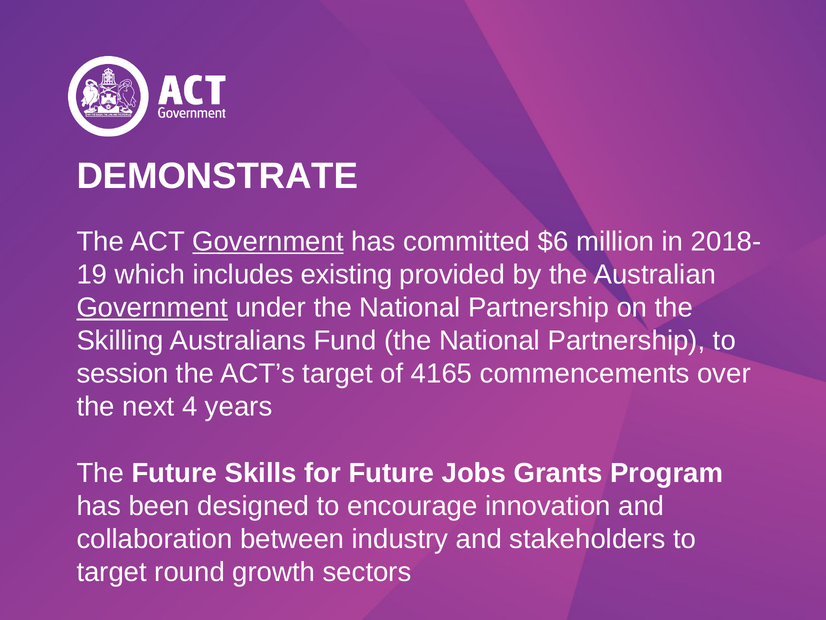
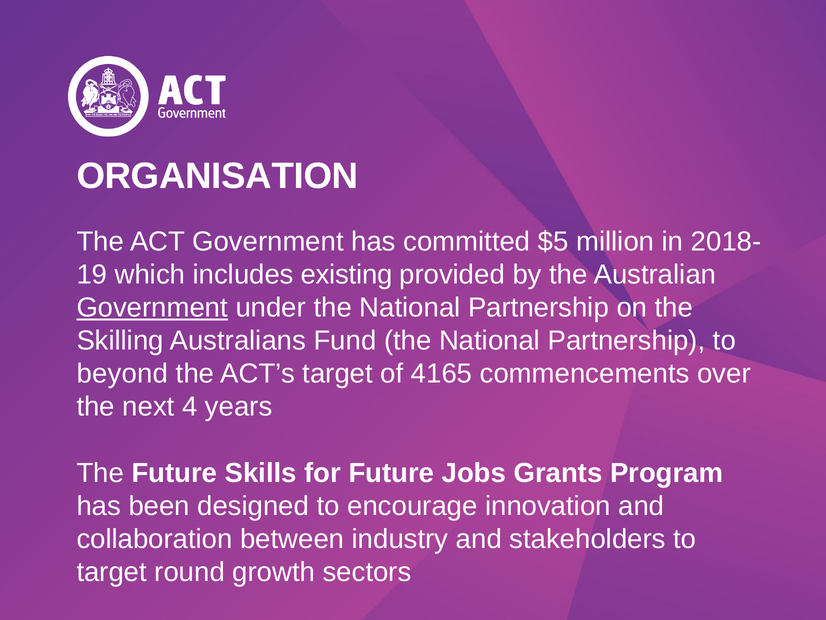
DEMONSTRATE: DEMONSTRATE -> ORGANISATION (217, 176)
Government underline: present -> none (268, 241)
$6: $6 -> $5 (553, 241)
session: session -> beyond (122, 373)
